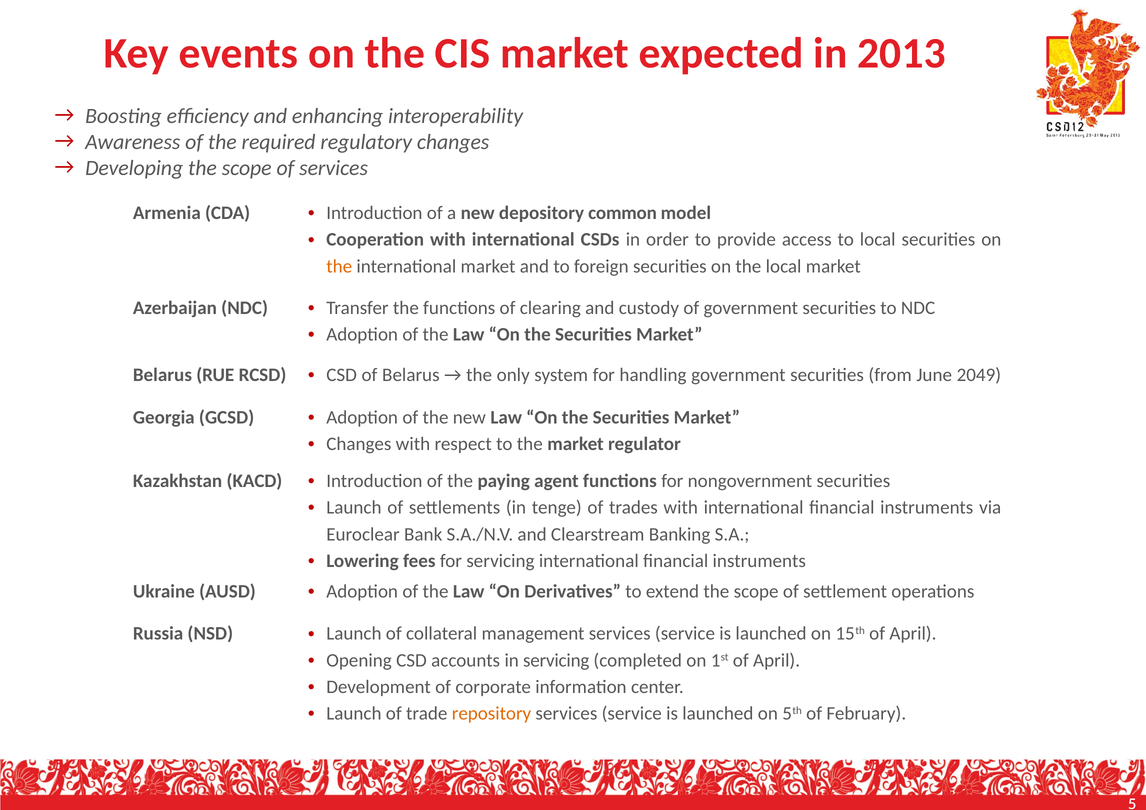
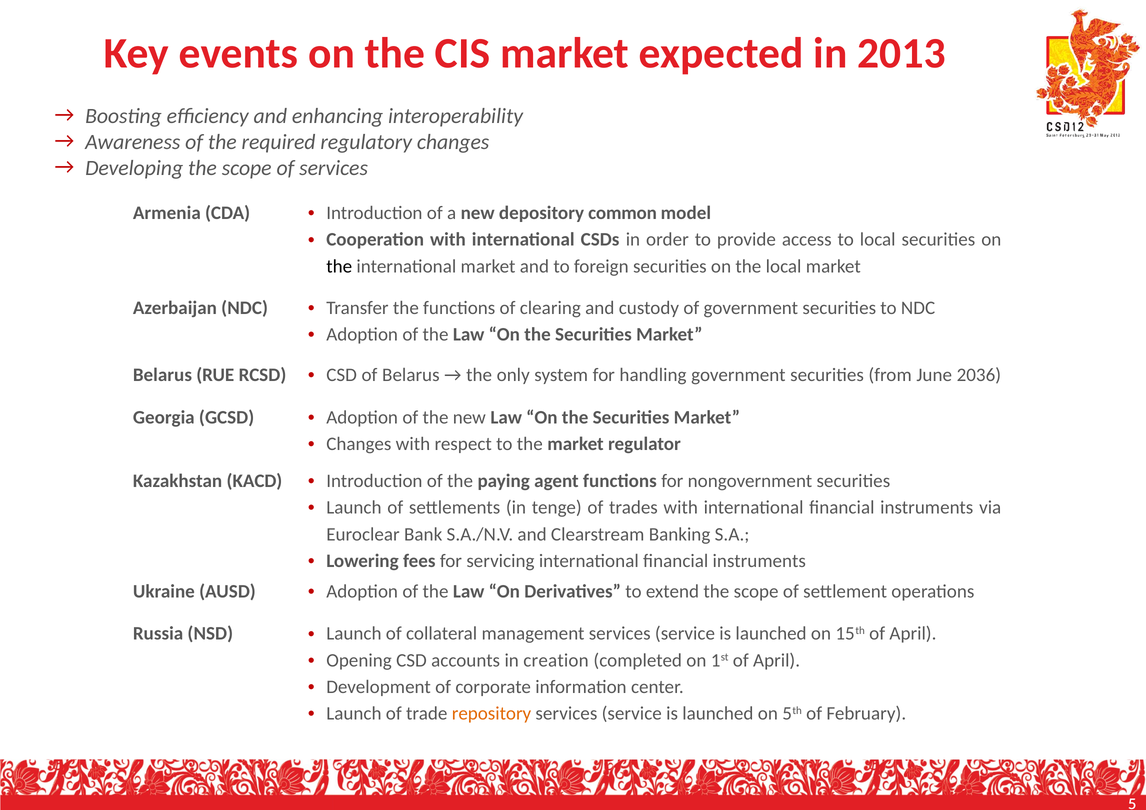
the colour: orange -> black (339, 266)
2049: 2049 -> 2036 (979, 375)
in servicing: servicing -> creation (556, 661)
